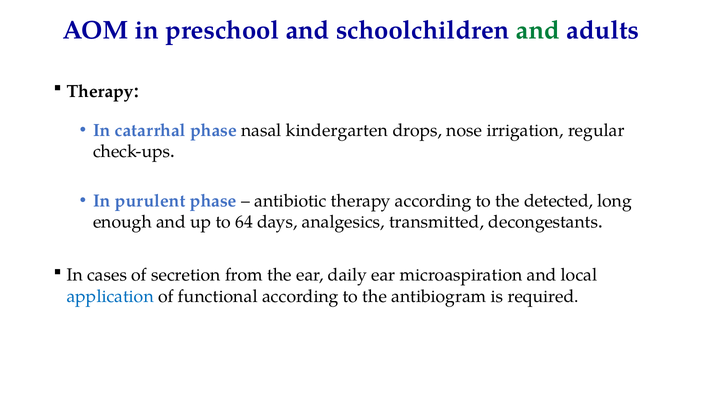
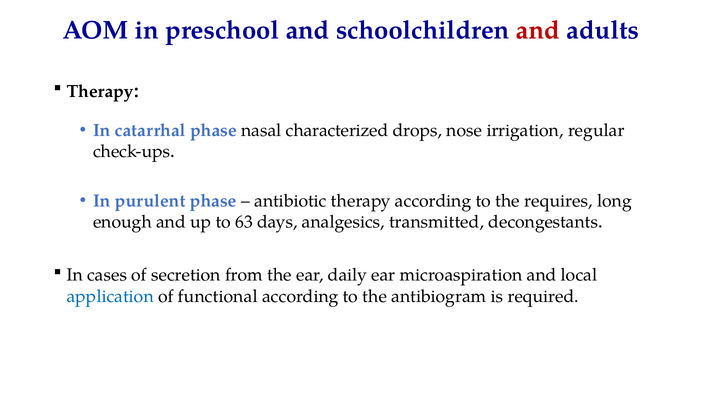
and colour: green -> red (538, 30)
kindergarten: kindergarten -> characterized (337, 130)
detected: detected -> requires (559, 201)
64: 64 -> 63 (244, 222)
